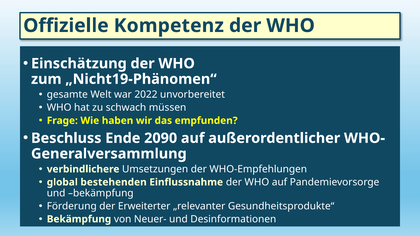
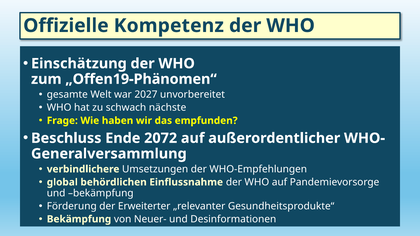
„Nicht19-Phänomen“: „Nicht19-Phänomen“ -> „Offen19-Phänomen“ (141, 79)
2022: 2022 -> 2027 (146, 95)
müssen: müssen -> nächste (168, 108)
2090: 2090 -> 2072 (161, 138)
bestehenden: bestehenden -> behördlichen (114, 182)
